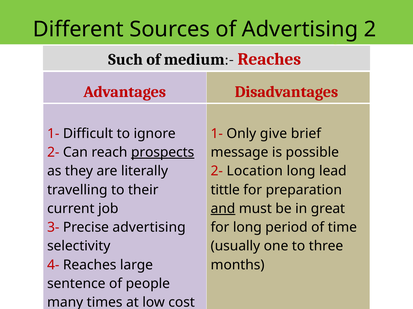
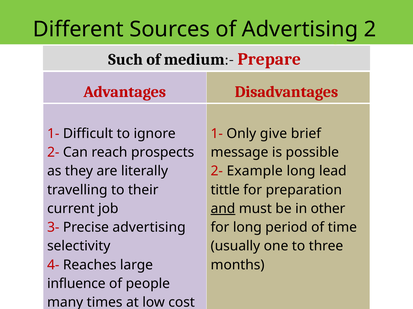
medium:- Reaches: Reaches -> Prepare (269, 59)
prospects underline: present -> none (163, 153)
Location: Location -> Example (255, 171)
great: great -> other (328, 209)
sentence: sentence -> influence (76, 284)
